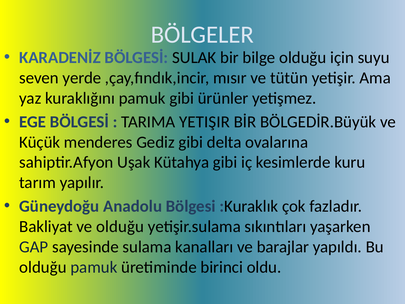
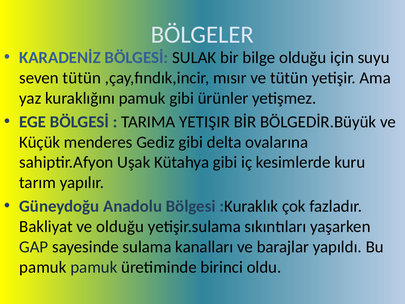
seven yerde: yerde -> tütün (82, 78)
olduğu: olduğu -> pamuk (43, 267)
